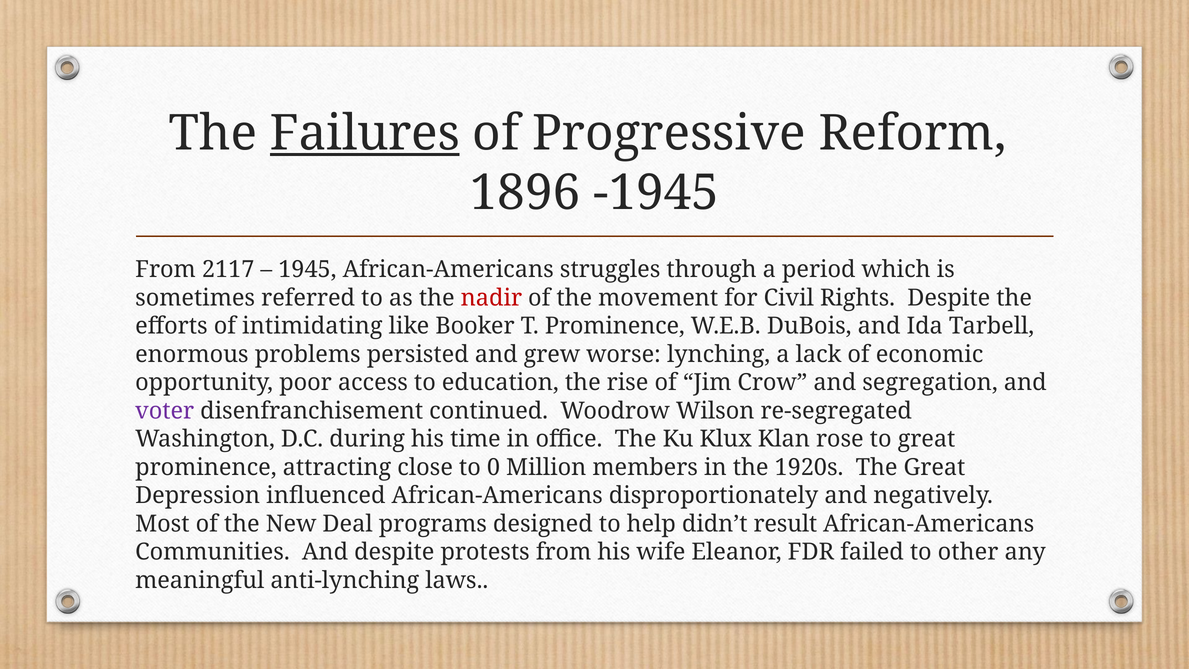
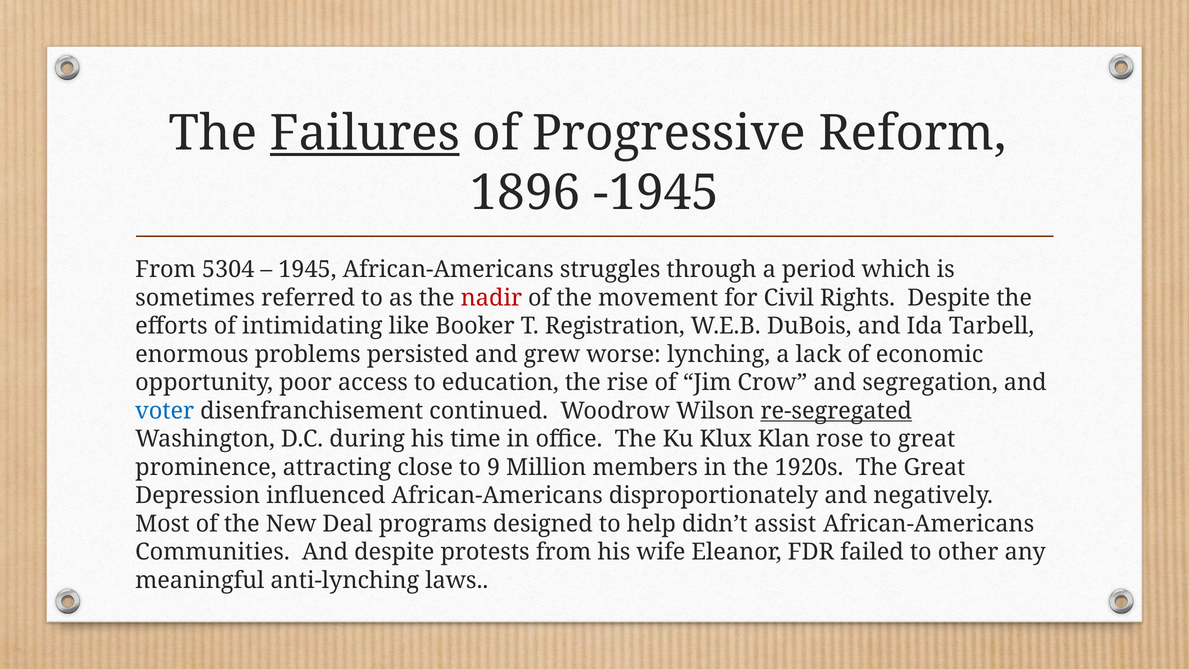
2117: 2117 -> 5304 (228, 270)
T Prominence: Prominence -> Registration (615, 326)
voter colour: purple -> blue (165, 411)
re-segregated underline: none -> present (836, 411)
0: 0 -> 9 (493, 467)
result: result -> assist (785, 524)
